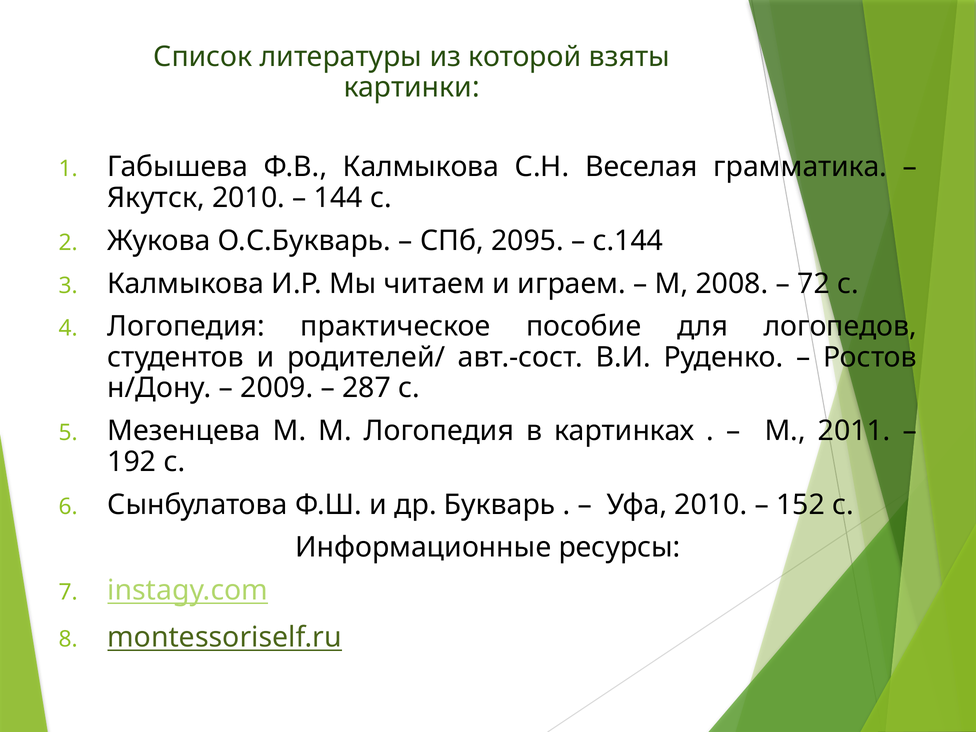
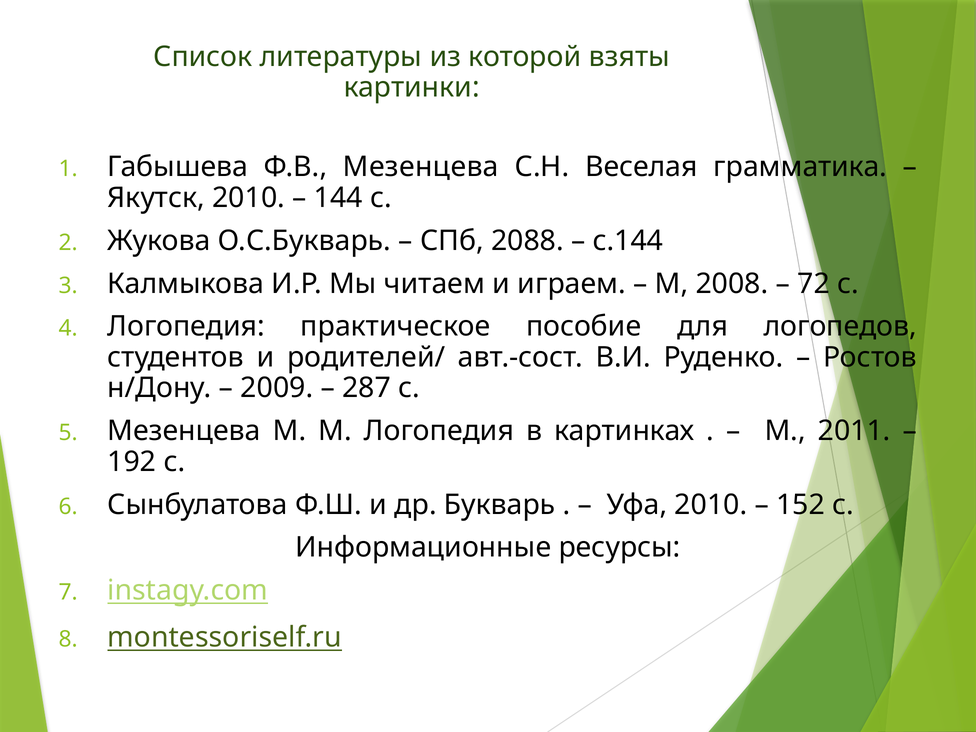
Ф.В Калмыкова: Калмыкова -> Мезенцева (421, 167)
2095: 2095 -> 2088 (527, 241)
